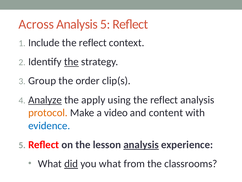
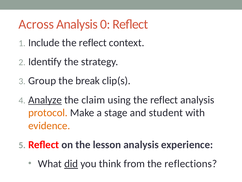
Analysis 5: 5 -> 0 (105, 24)
the underline: present -> none (71, 62)
order: order -> break (88, 81)
apply: apply -> claim (93, 100)
video: video -> stage (116, 112)
content: content -> student (166, 112)
evidence colour: blue -> orange (49, 125)
analysis underline: present -> none (141, 144)
you what: what -> think (110, 163)
classrooms: classrooms -> reflections (191, 163)
